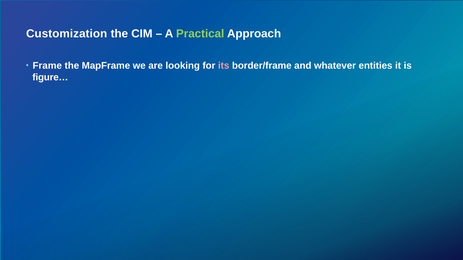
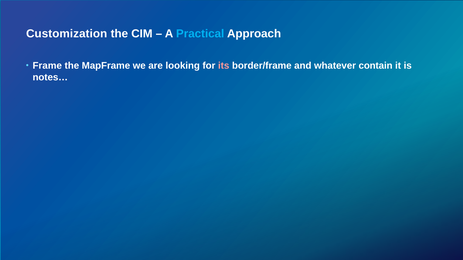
Practical colour: light green -> light blue (200, 34)
entities: entities -> contain (376, 66)
figure…: figure… -> notes… (50, 78)
